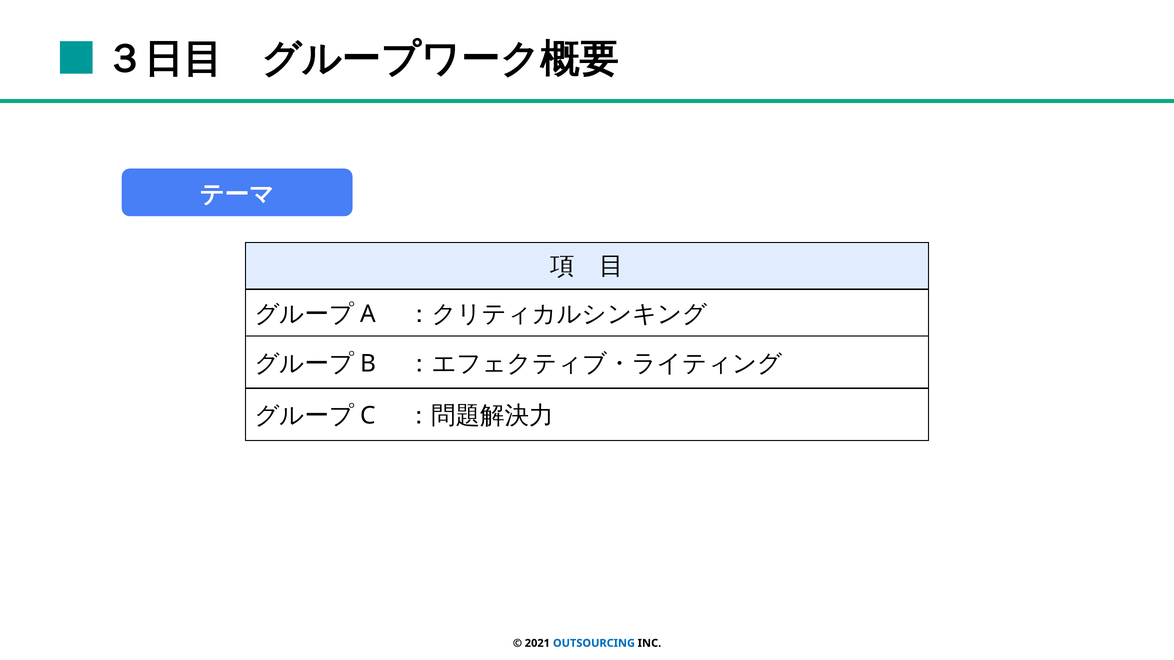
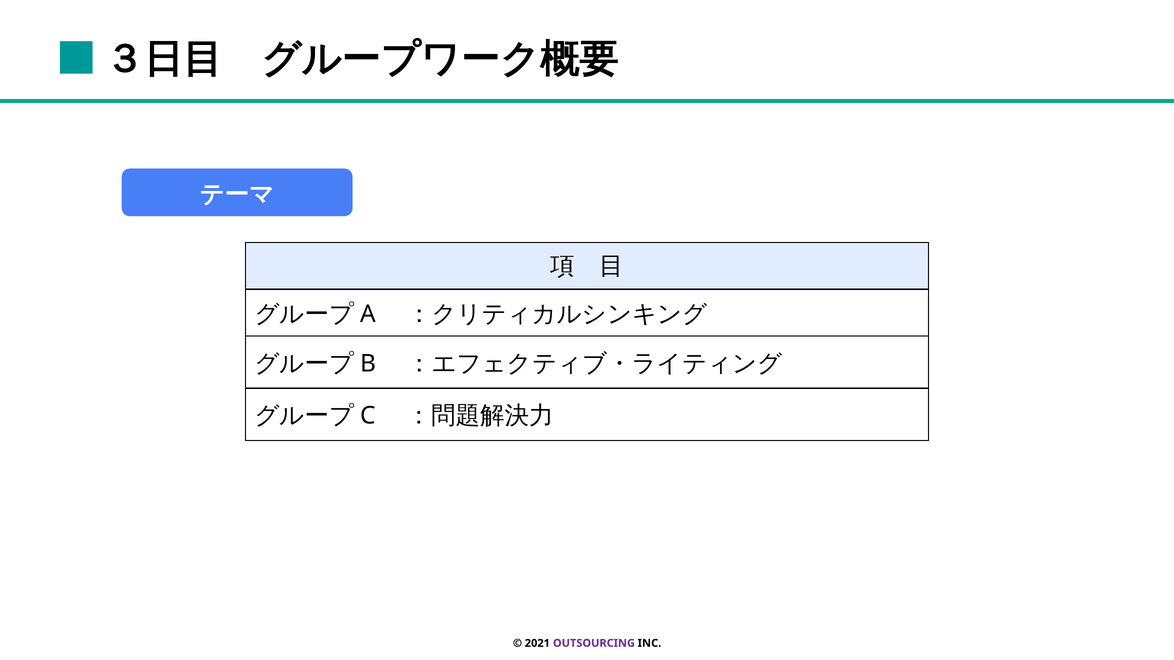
OUTSOURCING colour: blue -> purple (594, 644)
